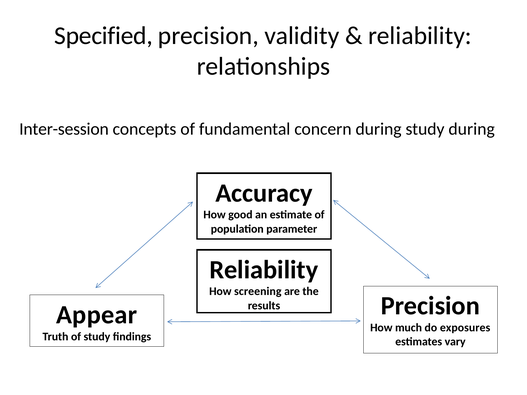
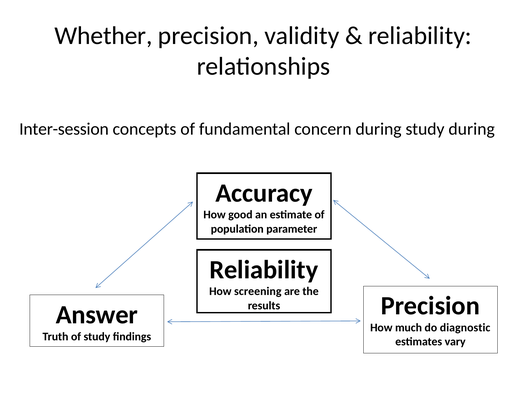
Specified: Specified -> Whether (104, 36)
Appear: Appear -> Answer (97, 315)
exposures: exposures -> diagnostic (465, 328)
